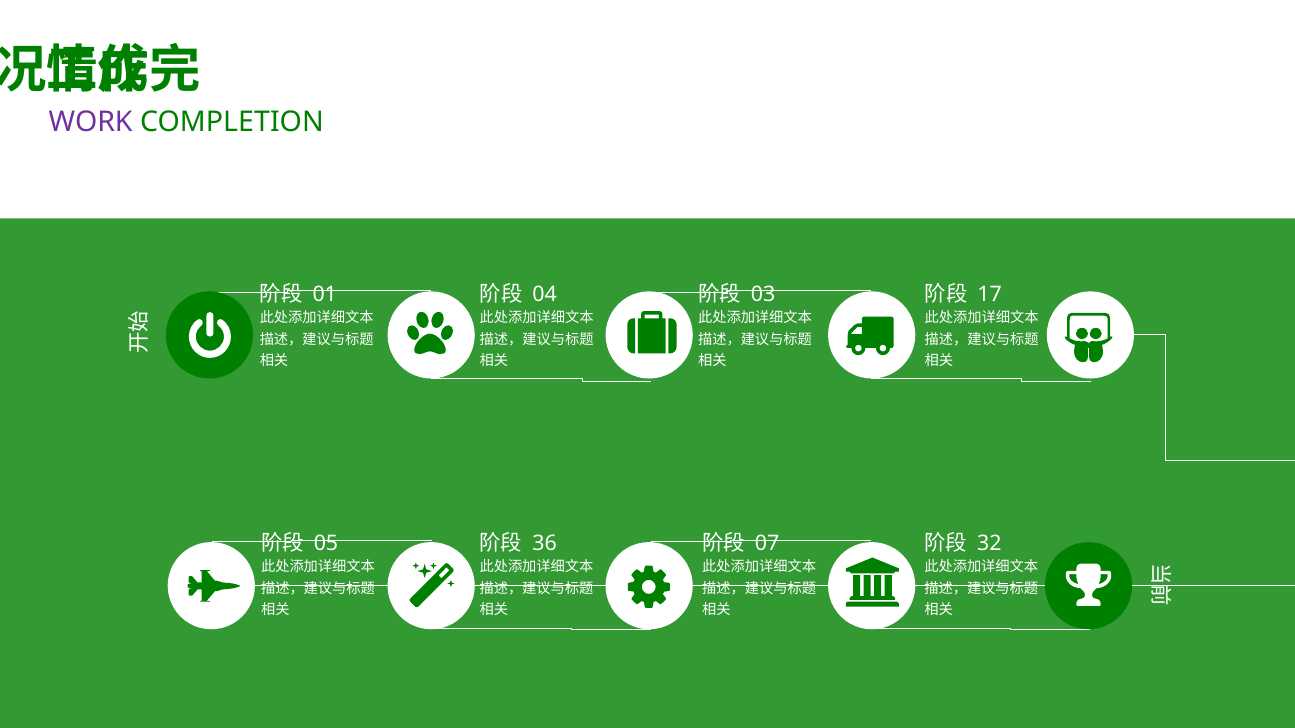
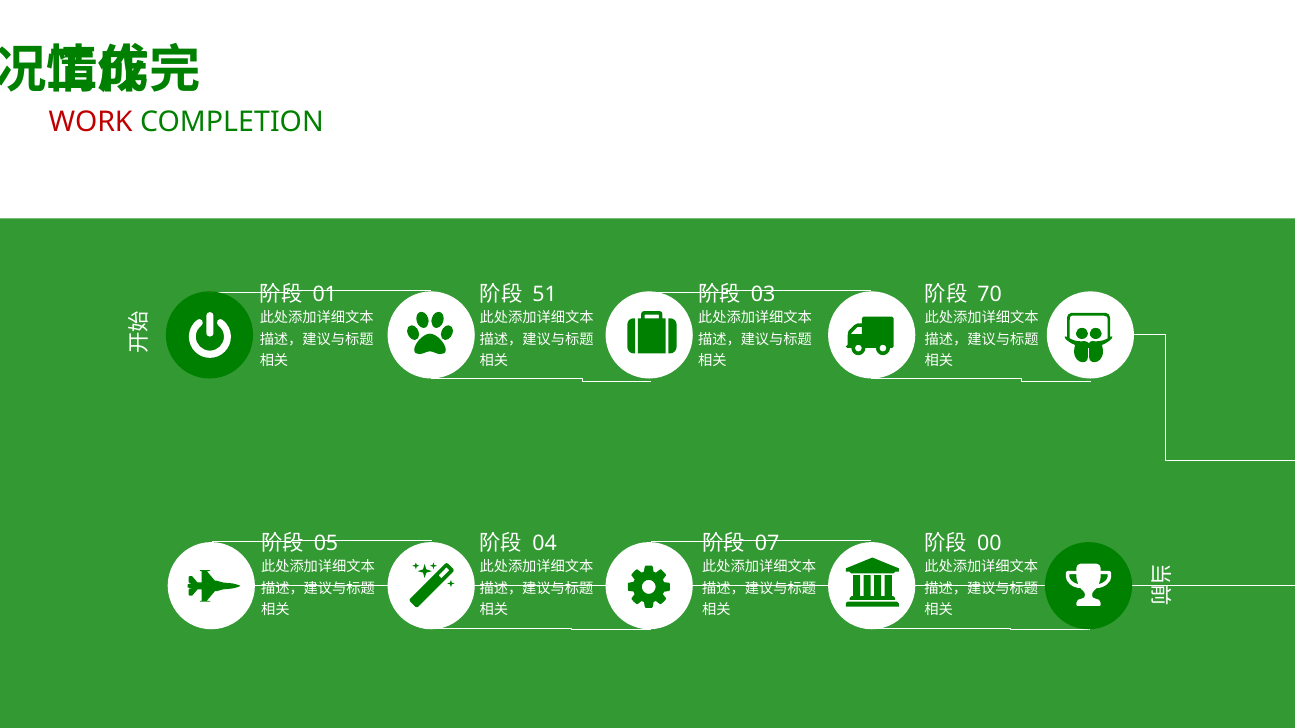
WORK colour: purple -> red (91, 122)
04: 04 -> 51 (545, 295)
17: 17 -> 70 (990, 295)
36: 36 -> 04 (545, 544)
32: 32 -> 00 (989, 544)
